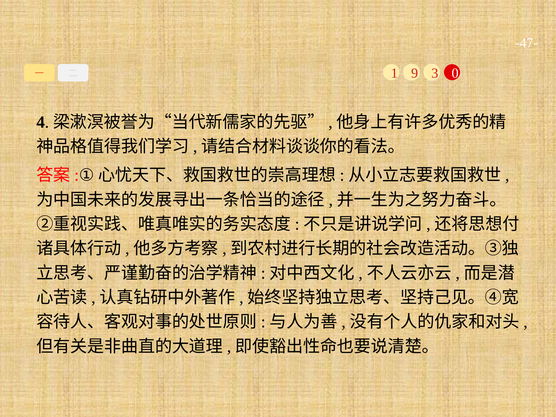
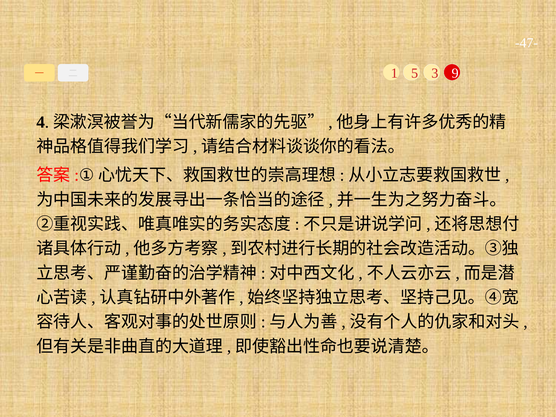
9: 9 -> 5 (415, 73)
0: 0 -> 9 (455, 73)
